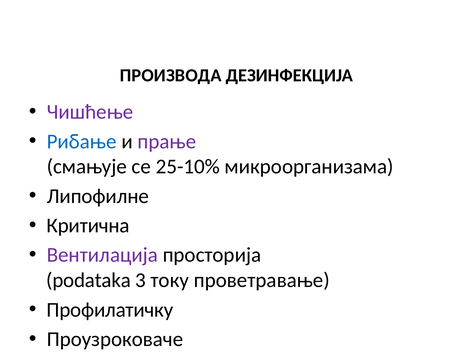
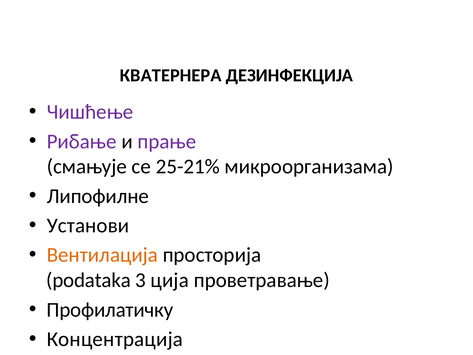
ПРОИЗВОДА: ПРОИЗВОДА -> КВАТЕРНЕРА (171, 75)
Рибање colour: blue -> purple (82, 141)
25-10%: 25-10% -> 25-21% (188, 167)
Критична: Критична -> Установи (88, 225)
Вентилација colour: purple -> orange (102, 255)
току: току -> ција (170, 280)
Проузроковаче: Проузроковаче -> Концентрација (115, 339)
